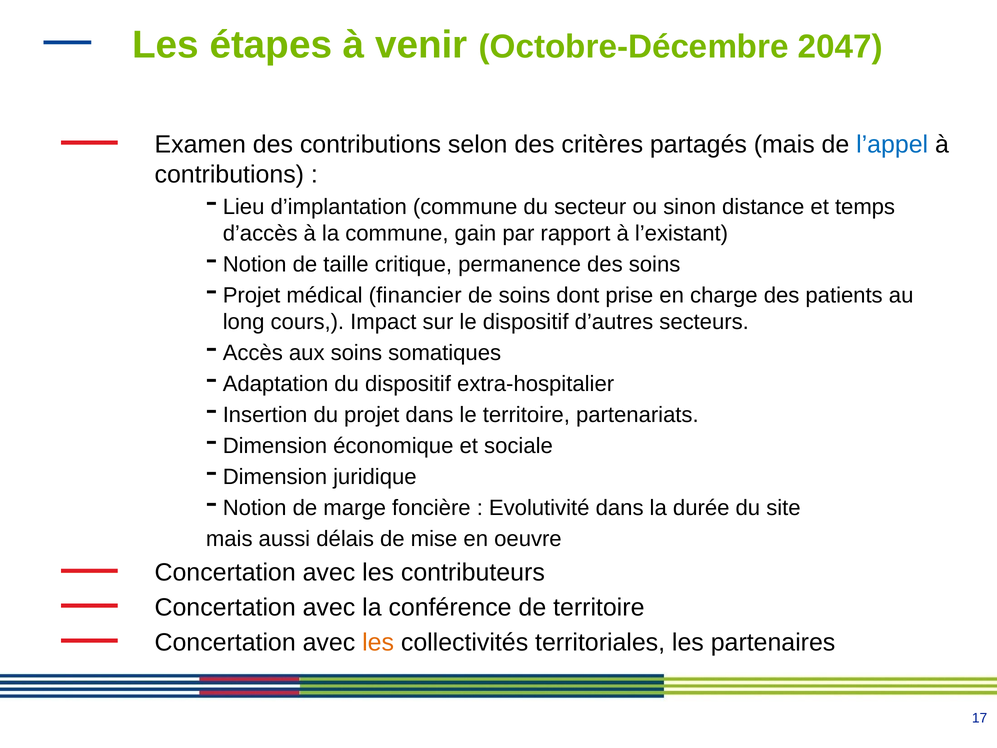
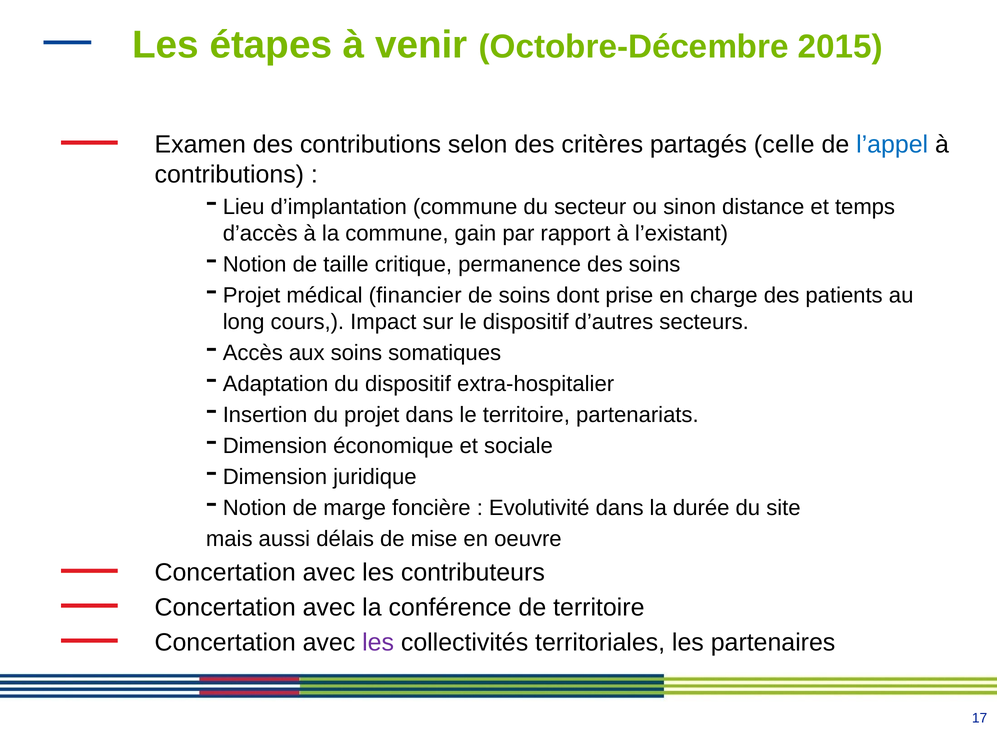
2047: 2047 -> 2015 (840, 47)
partagés mais: mais -> celle (784, 144)
les colour: orange -> purple (378, 642)
